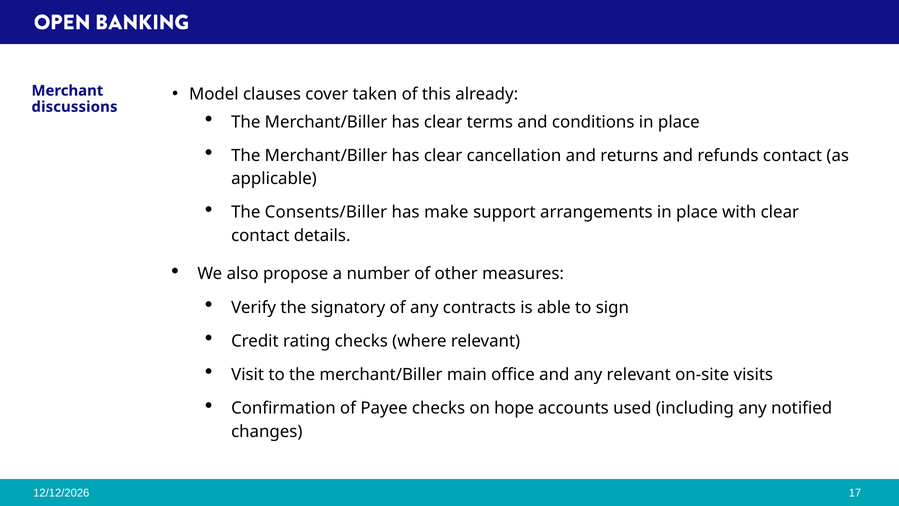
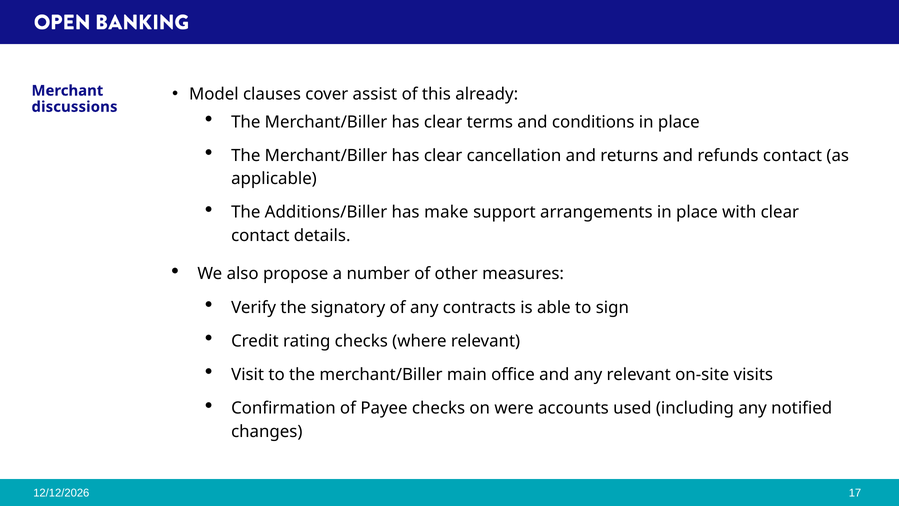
taken: taken -> assist (375, 94)
Consents/Biller: Consents/Biller -> Additions/Biller (326, 212)
hope: hope -> were (514, 408)
